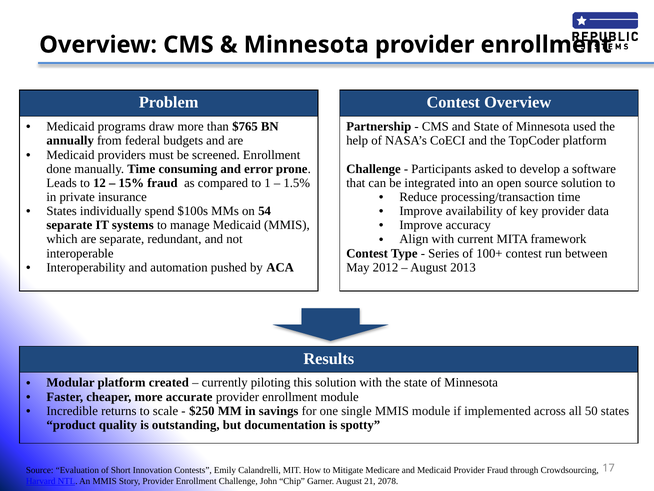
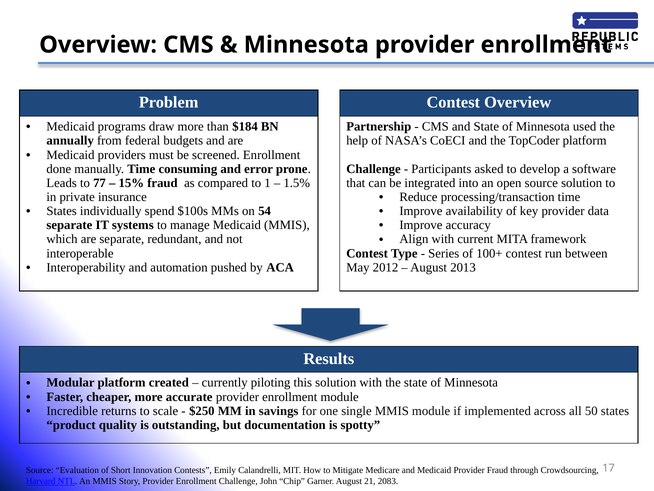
$765: $765 -> $184 (245, 127)
12: 12 -> 77 (99, 183)
2078: 2078 -> 2083 (388, 481)
